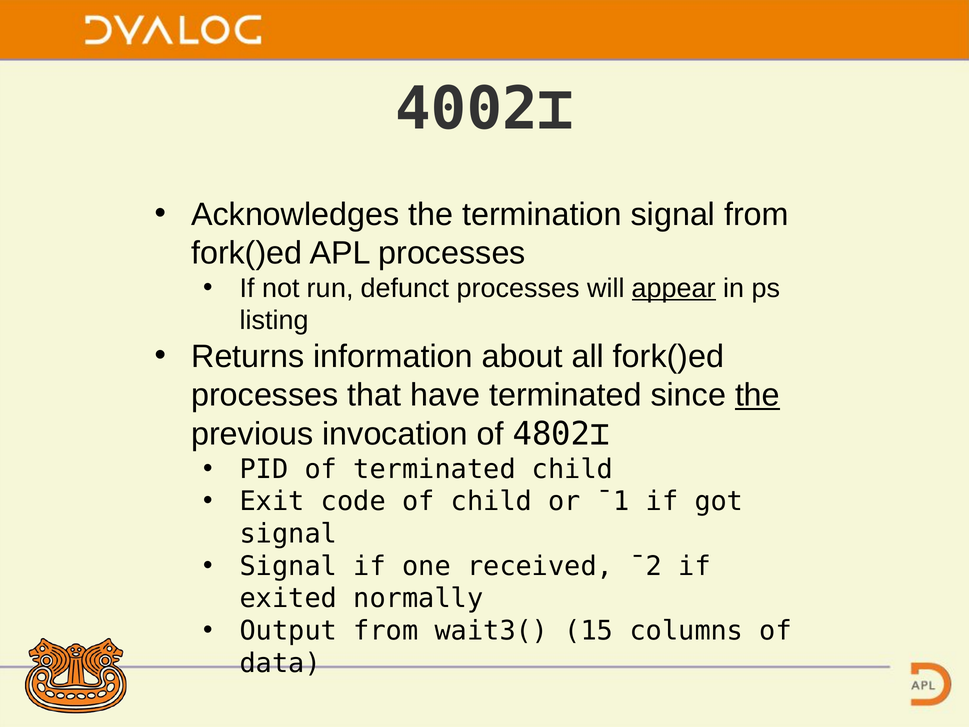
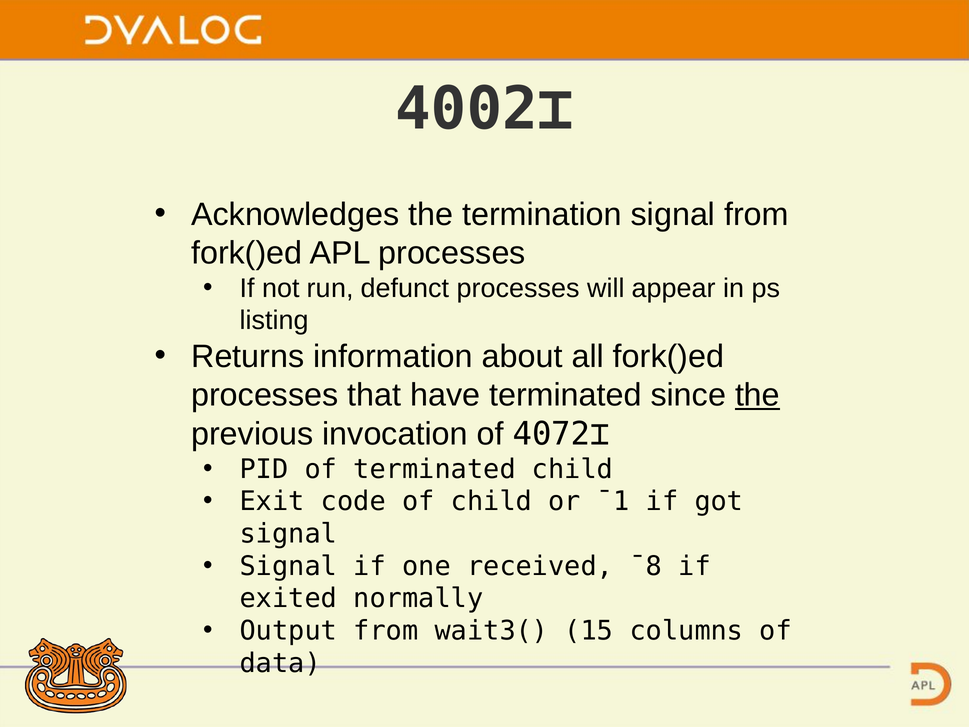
appear underline: present -> none (674, 288)
4802⌶: 4802⌶ -> 4072⌶ (561, 434)
¯2: ¯2 -> ¯8 (646, 566)
